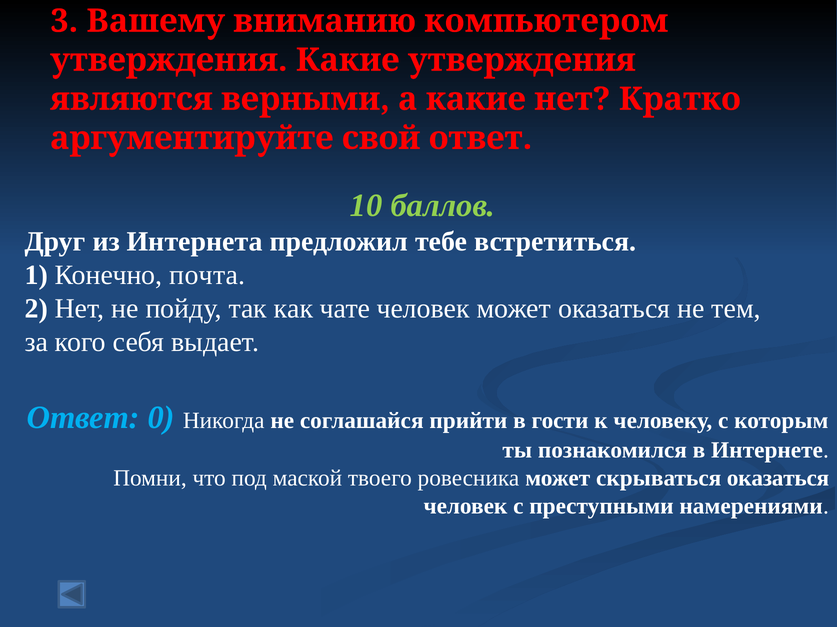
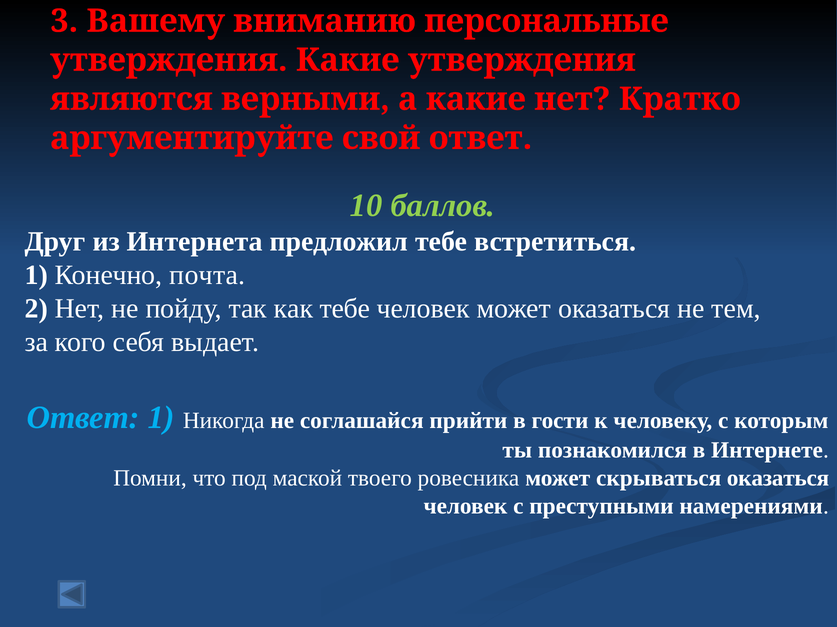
компьютером: компьютером -> персональные (547, 21)
как чате: чате -> тебе (345, 309)
Ответ 0: 0 -> 1 (161, 418)
